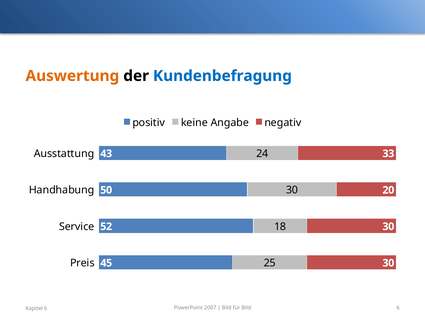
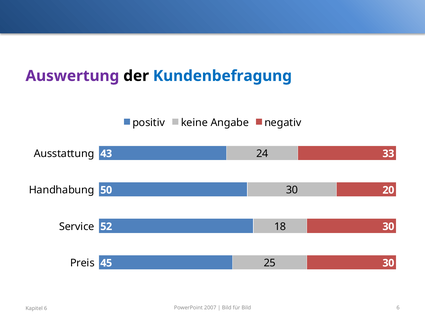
Auswertung colour: orange -> purple (72, 76)
